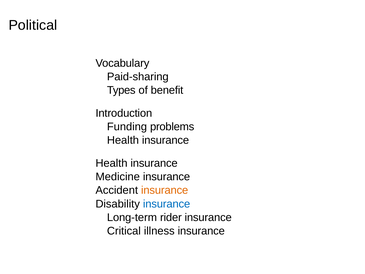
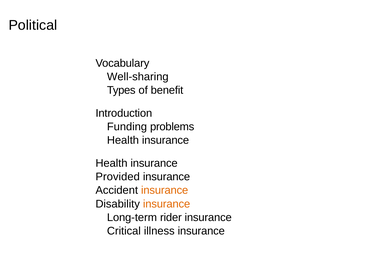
Paid-sharing: Paid-sharing -> Well-sharing (138, 77)
Medicine: Medicine -> Provided (118, 177)
insurance colour: blue -> orange (167, 204)
